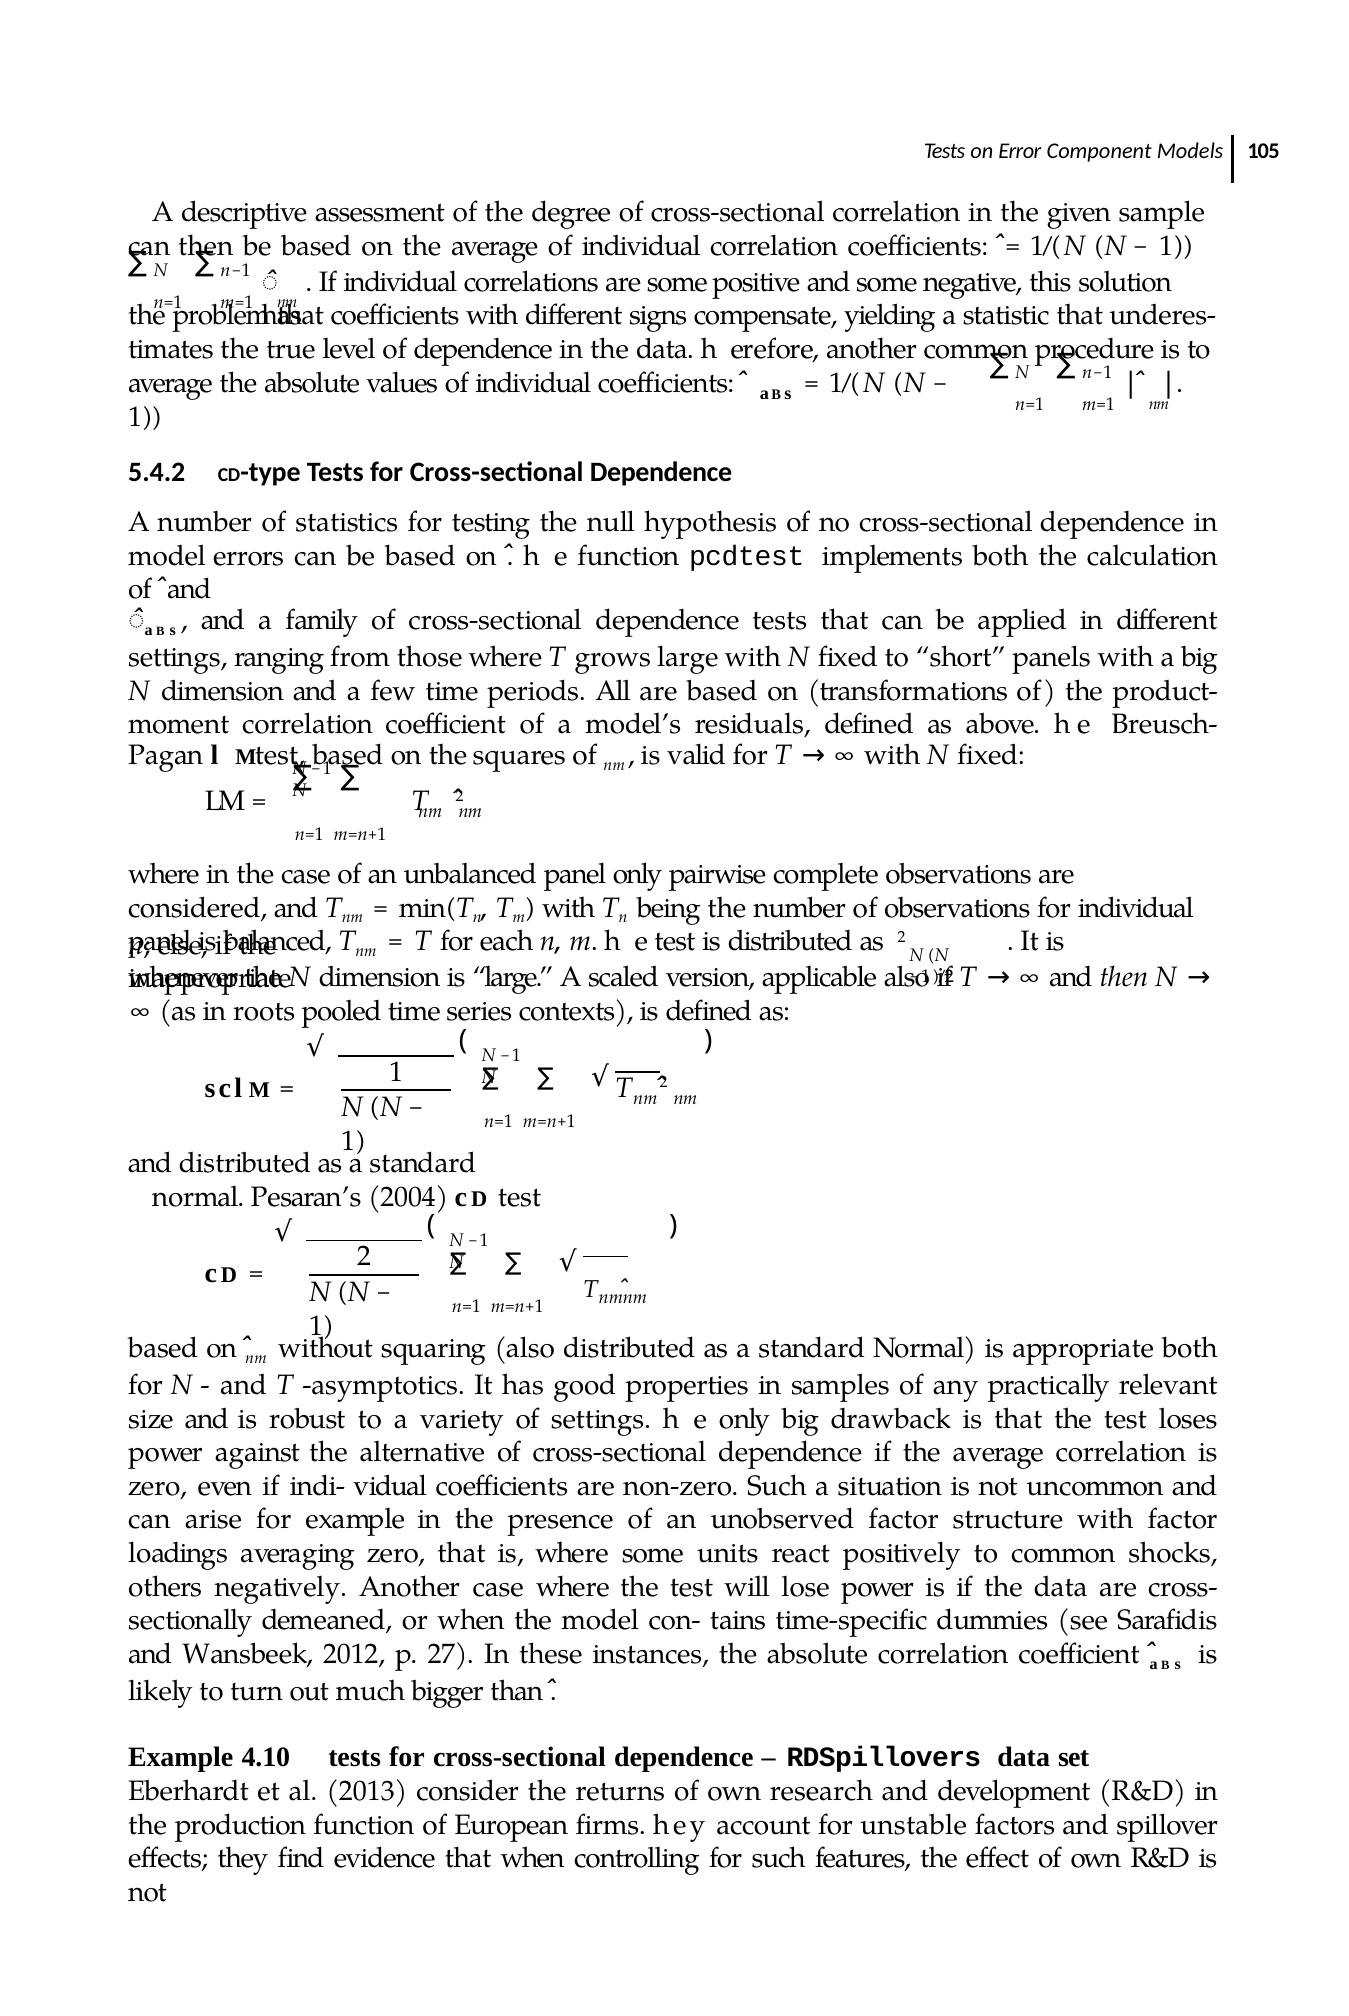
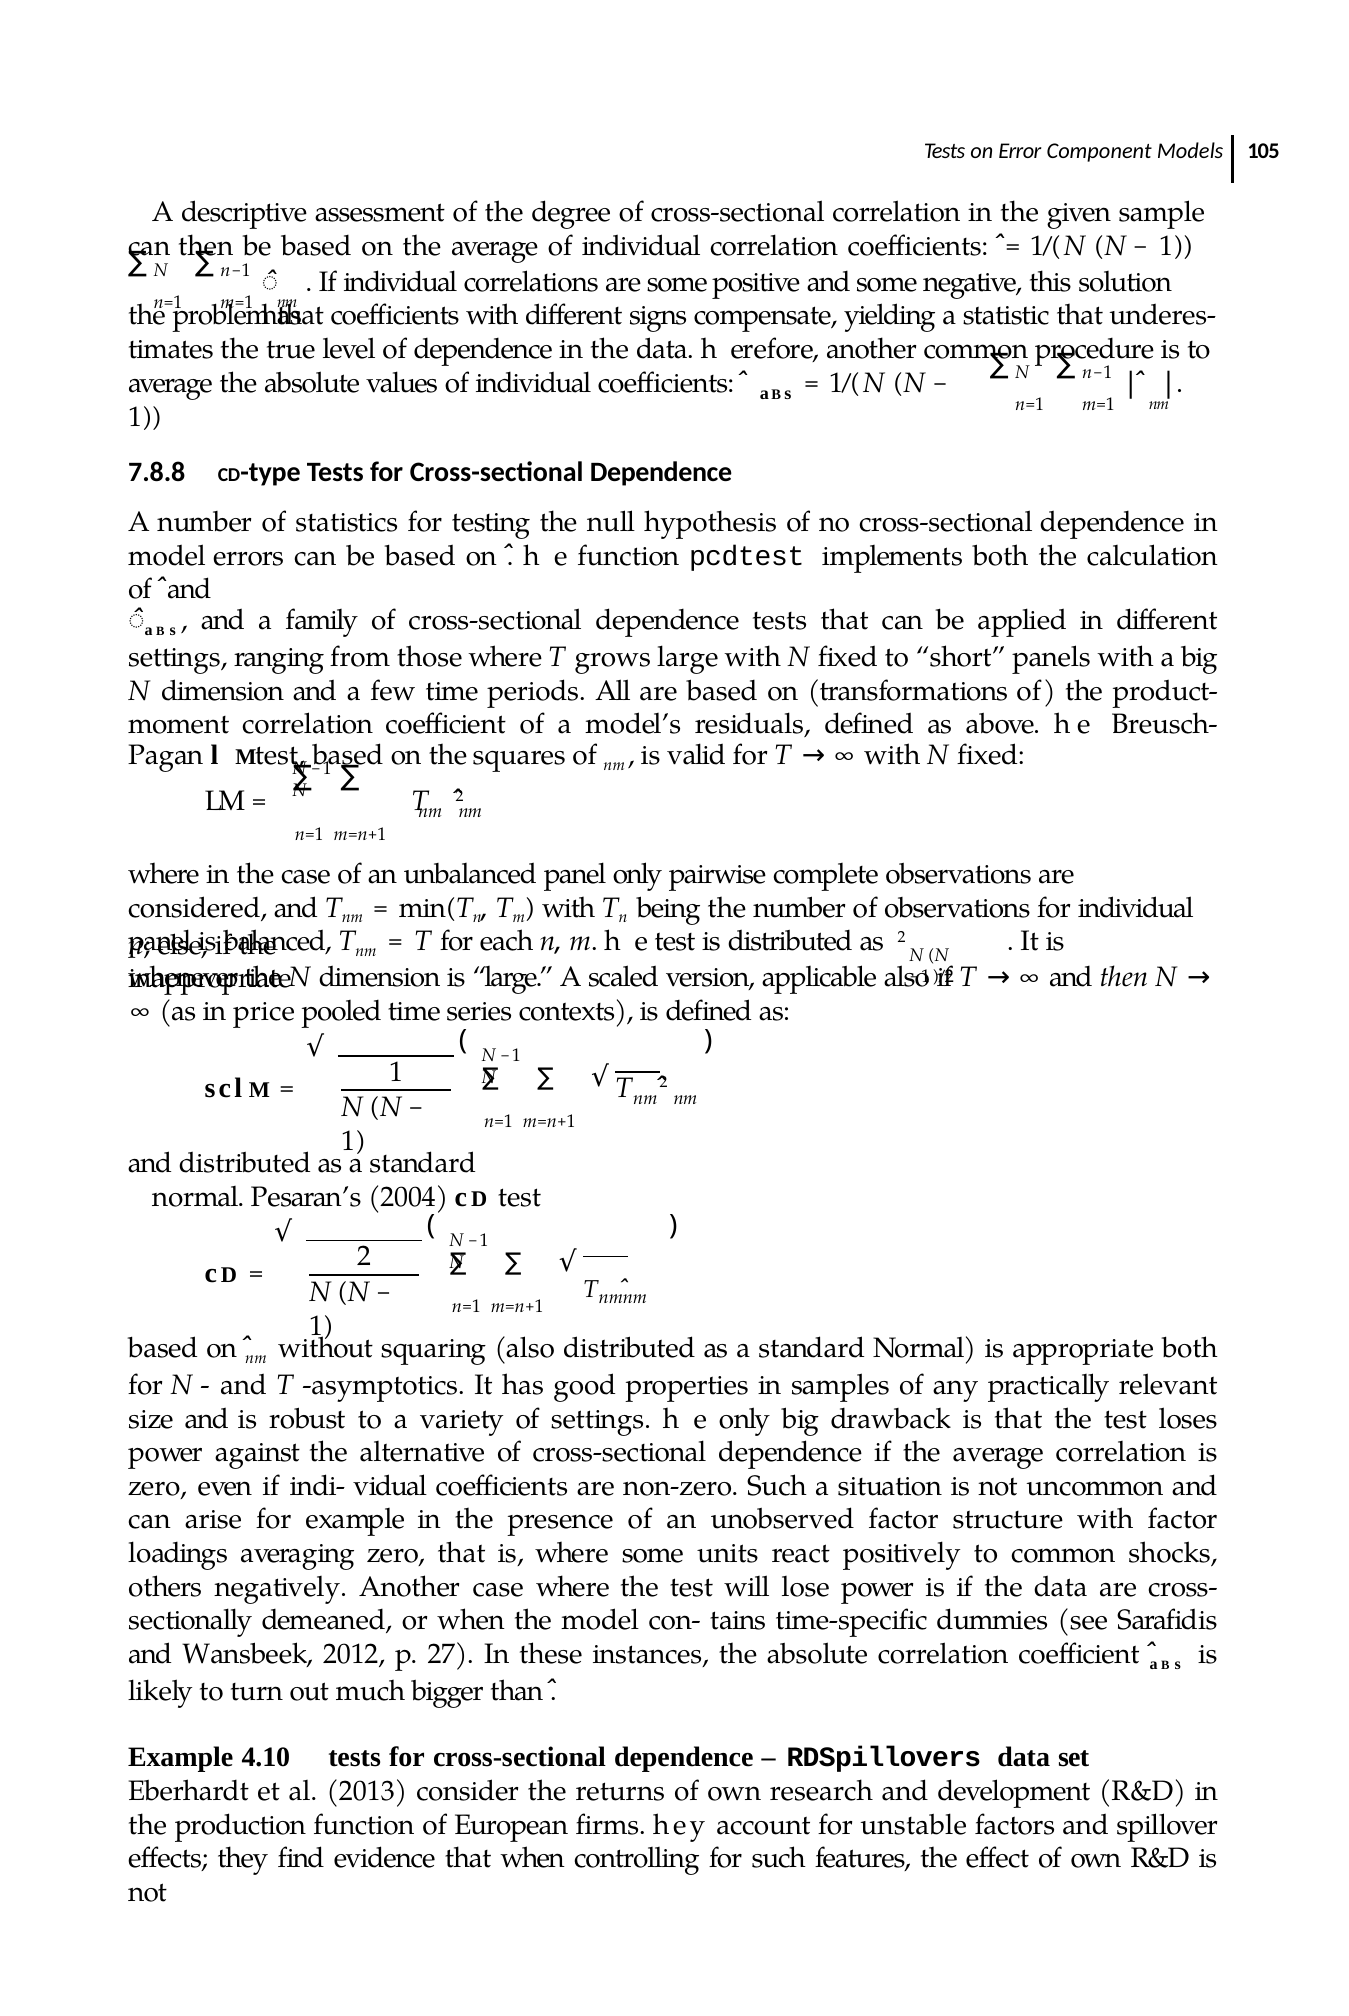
5.4.2: 5.4.2 -> 7.8.8 (157, 472)
roots: roots -> price (264, 1010)
